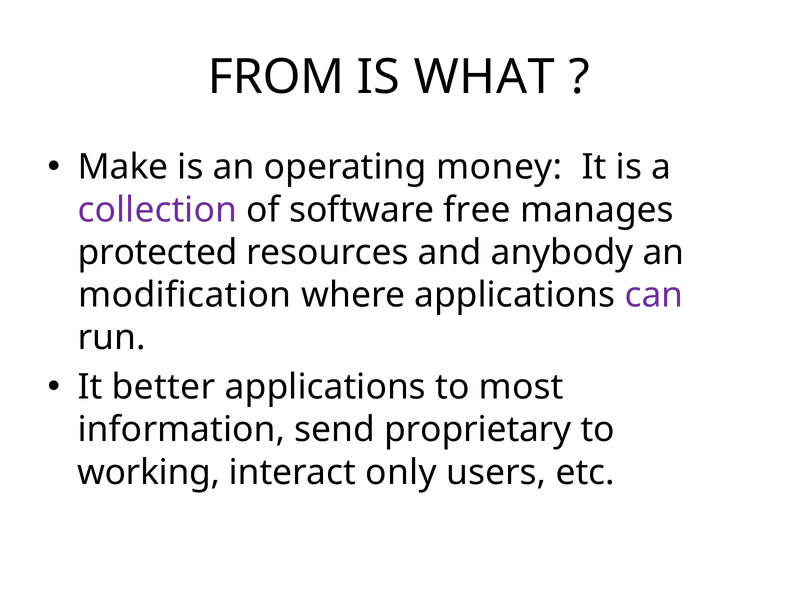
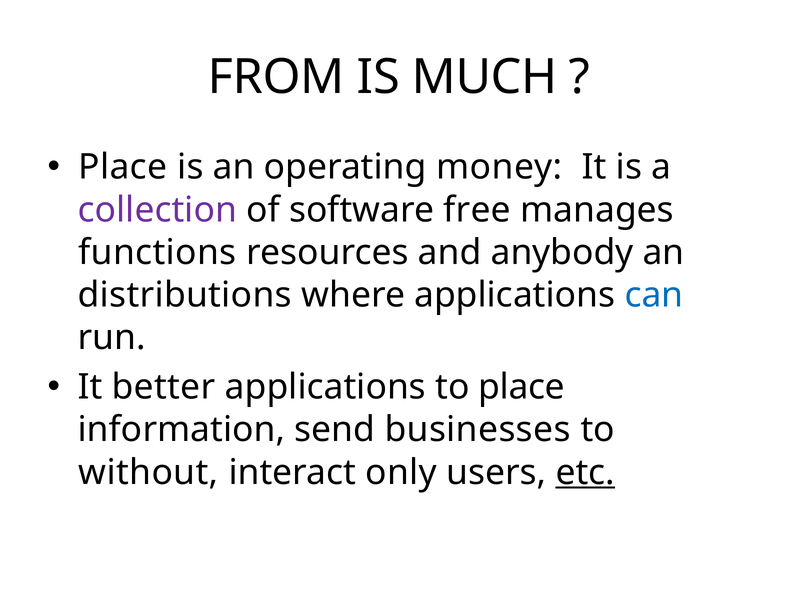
WHAT: WHAT -> MUCH (485, 77)
Make: Make -> Place (123, 167)
protected: protected -> functions (157, 253)
modification: modification -> distributions (185, 295)
can colour: purple -> blue (654, 295)
to most: most -> place (522, 388)
proprietary: proprietary -> businesses (478, 430)
working: working -> without (148, 473)
etc underline: none -> present (585, 473)
